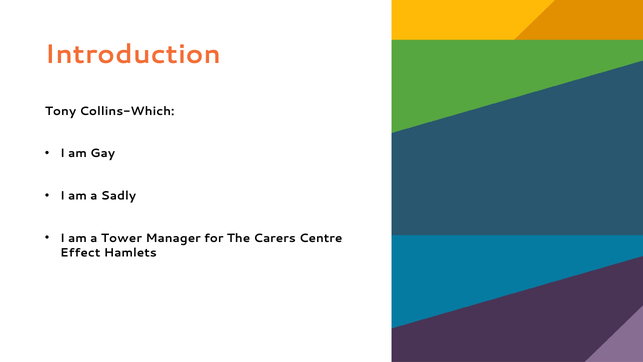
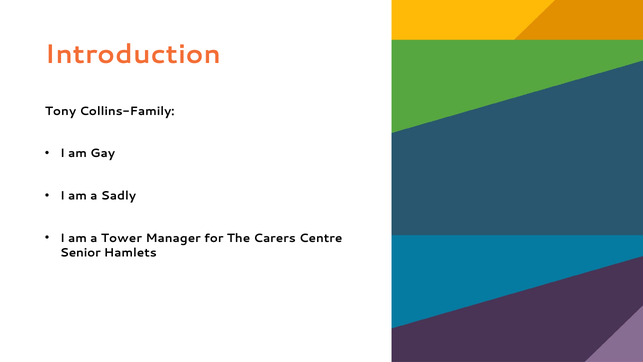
Collins-Which: Collins-Which -> Collins-Family (127, 111)
Effect: Effect -> Senior (80, 252)
